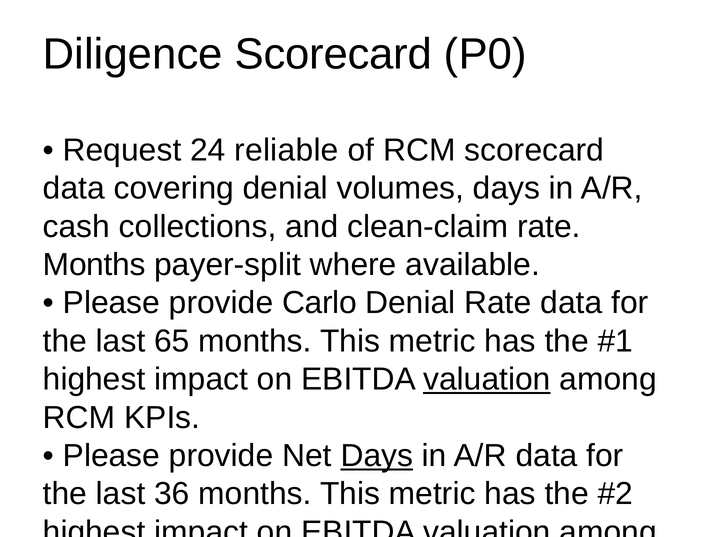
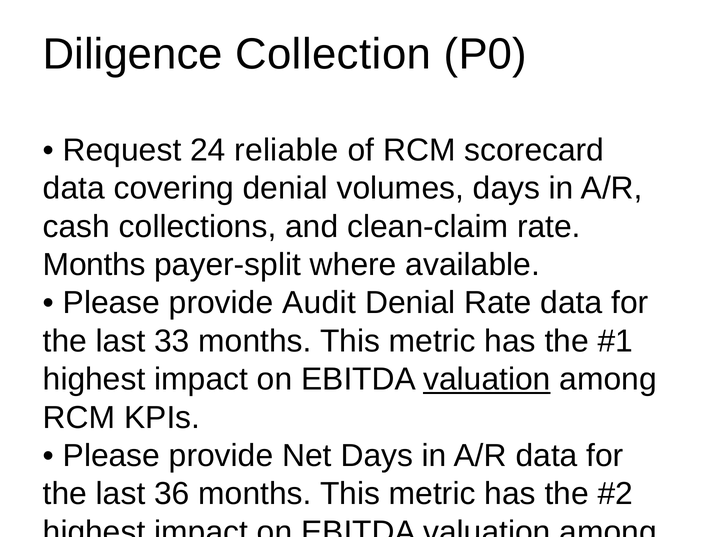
Diligence Scorecard: Scorecard -> Collection (333, 54)
Carlo: Carlo -> Audit (319, 303)
65: 65 -> 33 (172, 341)
Days underline: present -> none (377, 456)
